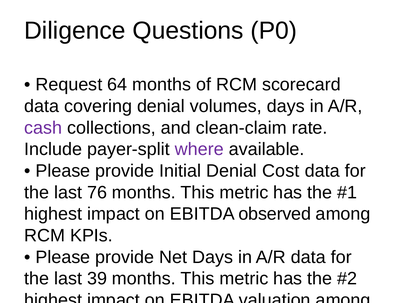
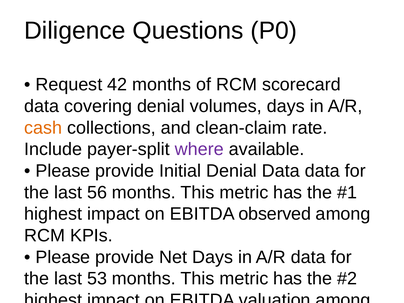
64: 64 -> 42 (117, 85)
cash colour: purple -> orange (43, 128)
Denial Cost: Cost -> Data (281, 171)
76: 76 -> 56 (97, 192)
39: 39 -> 53 (97, 279)
